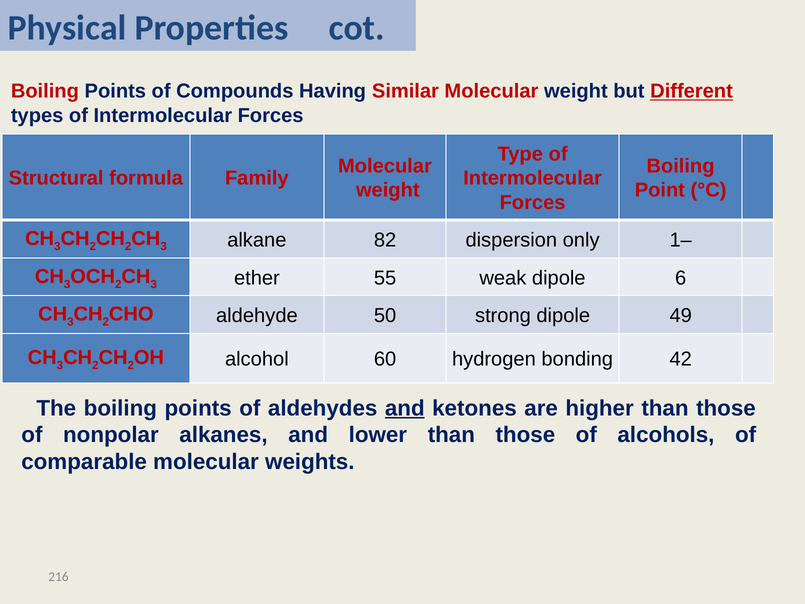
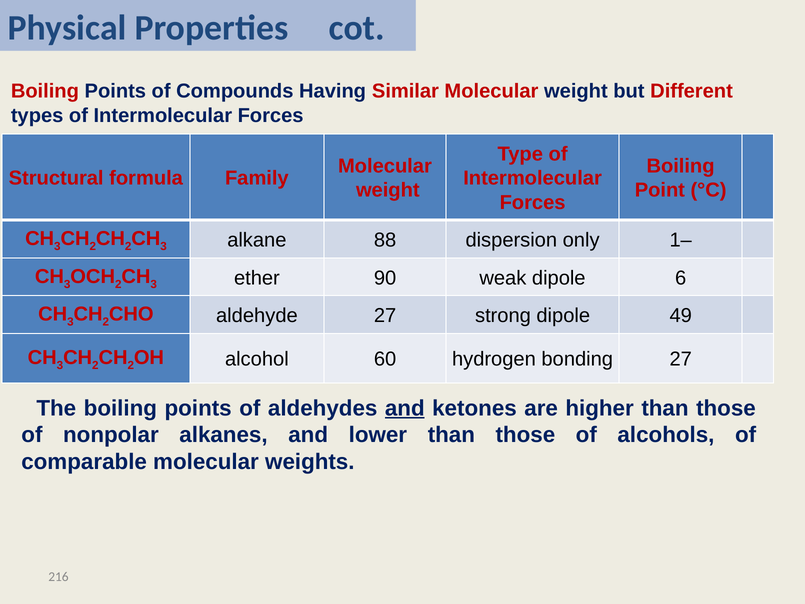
Different underline: present -> none (692, 91)
82: 82 -> 88 (385, 240)
55: 55 -> 90 (385, 278)
aldehyde 50: 50 -> 27 (385, 316)
bonding 42: 42 -> 27 (681, 359)
